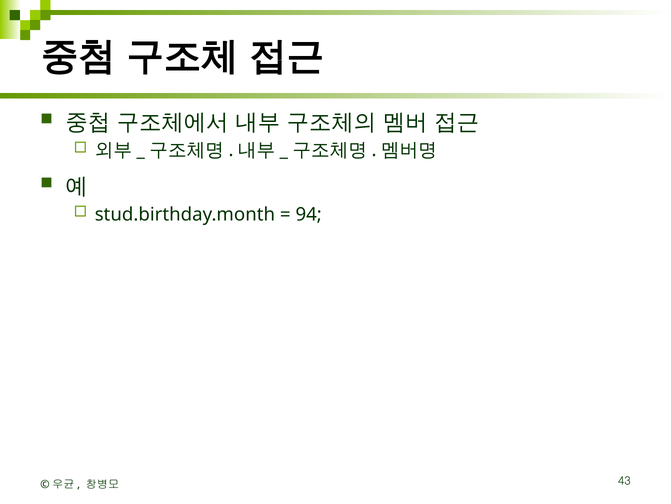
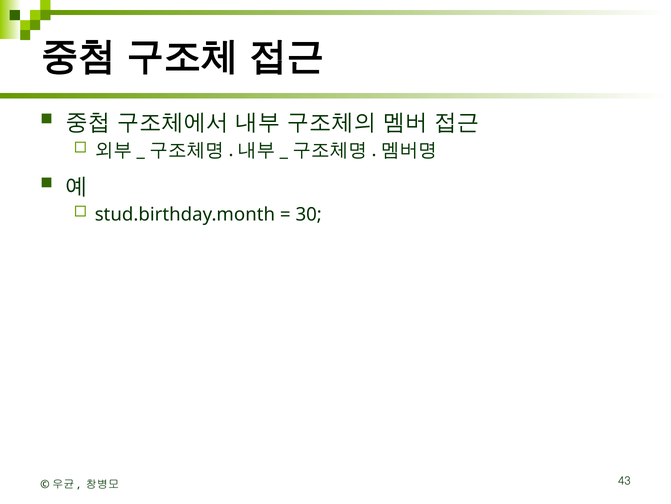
94: 94 -> 30 (309, 214)
